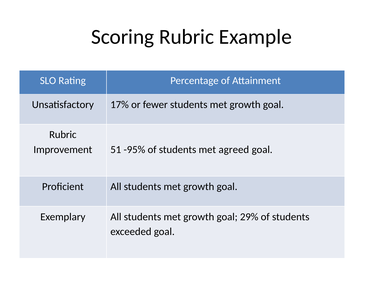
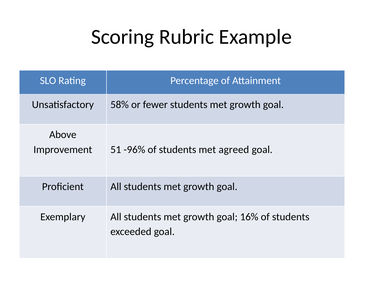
17%: 17% -> 58% (120, 105)
Rubric: Rubric -> Above (63, 135)
-95%: -95% -> -96% (134, 150)
29%: 29% -> 16% (249, 217)
